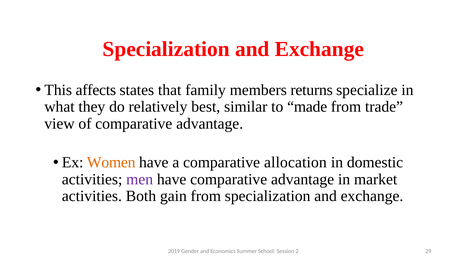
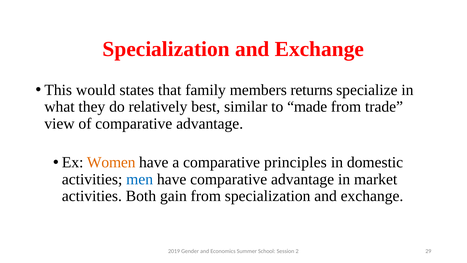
affects: affects -> would (96, 90)
allocation: allocation -> principles (295, 162)
men colour: purple -> blue (140, 179)
